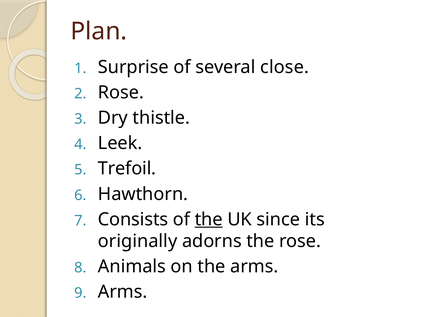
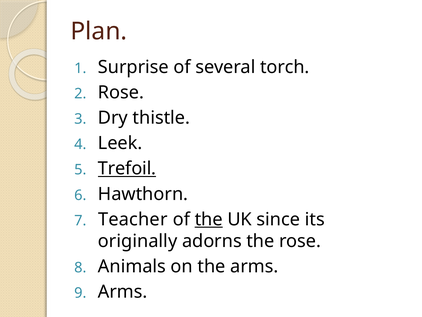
close: close -> torch (285, 67)
Trefoil underline: none -> present (127, 168)
Consists: Consists -> Teacher (133, 219)
